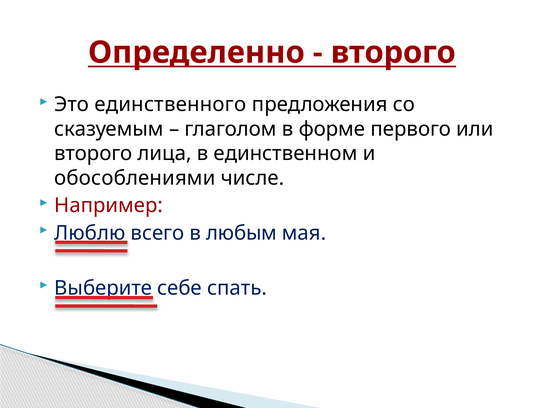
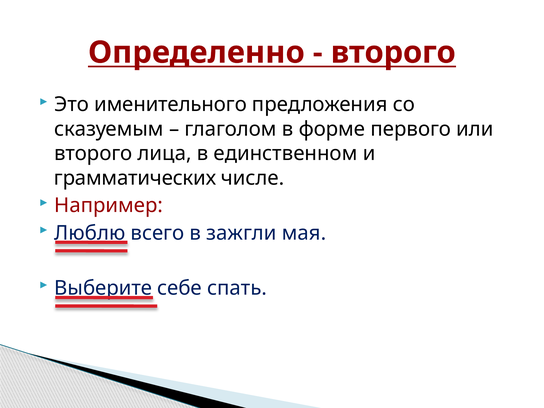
единственного: единственного -> именительного (171, 104)
обособлениями: обособлениями -> грамматических (135, 178)
любым: любым -> зажгли (241, 233)
